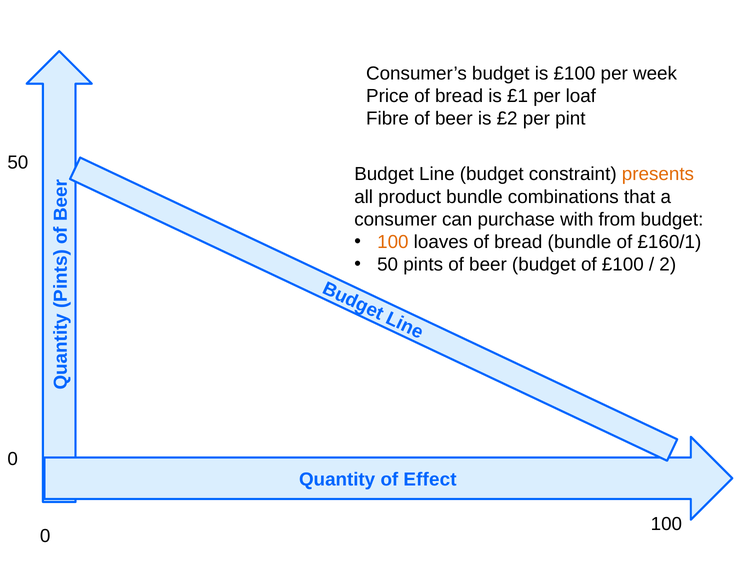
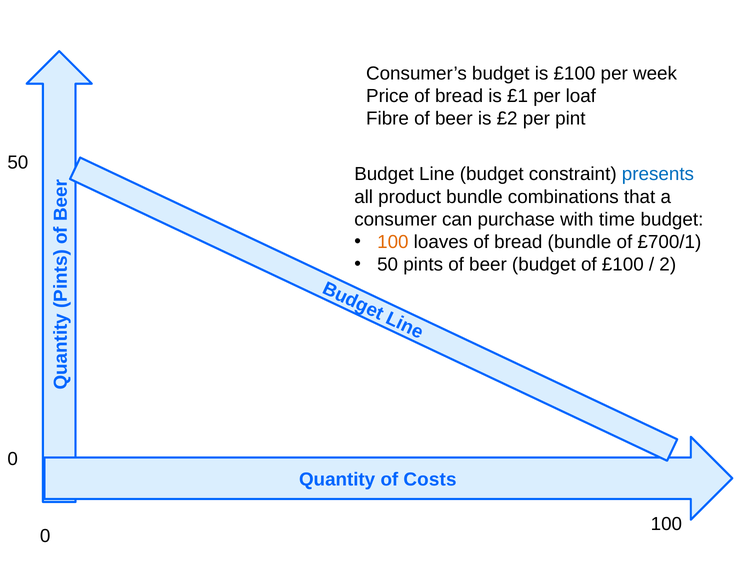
presents colour: orange -> blue (658, 174)
from: from -> time (617, 219)
£160/1: £160/1 -> £700/1 (669, 242)
Effect: Effect -> Costs (430, 479)
